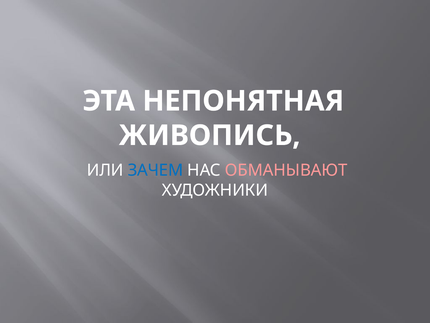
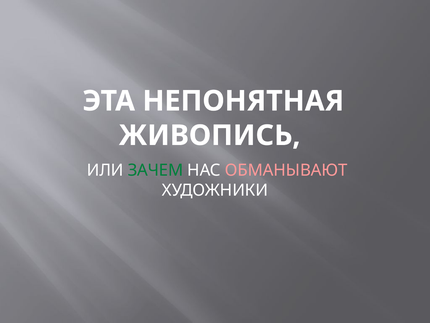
ЗАЧЕМ colour: blue -> green (156, 170)
